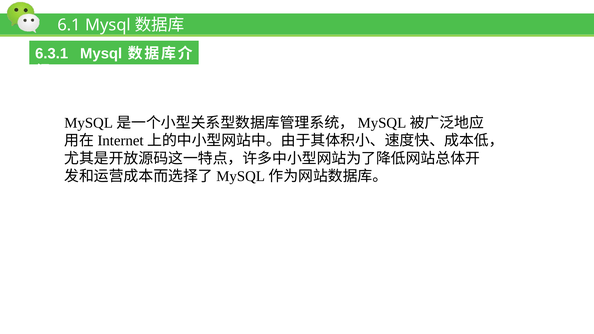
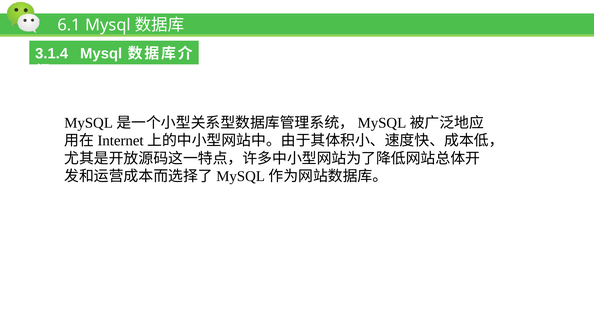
6.3.1: 6.3.1 -> 3.1.4 (52, 54)
